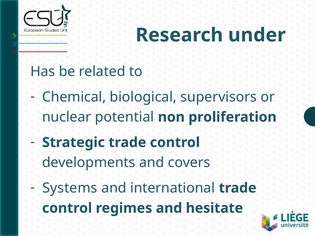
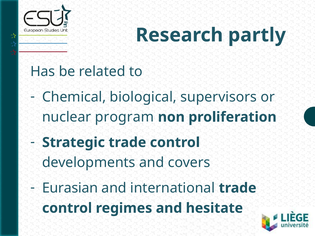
under: under -> partly (257, 35)
potential: potential -> program (124, 117)
Systems: Systems -> Eurasian (70, 188)
